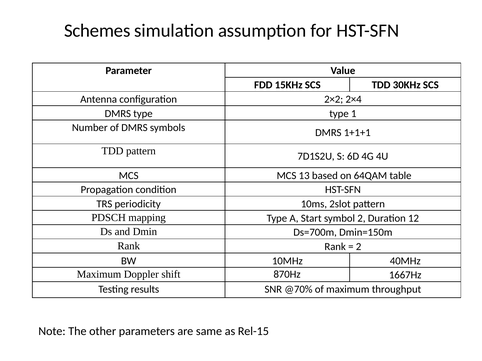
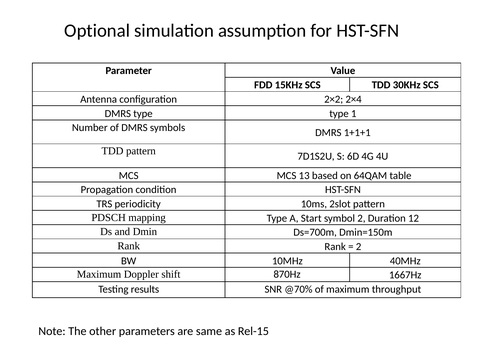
Schemes: Schemes -> Optional (97, 31)
